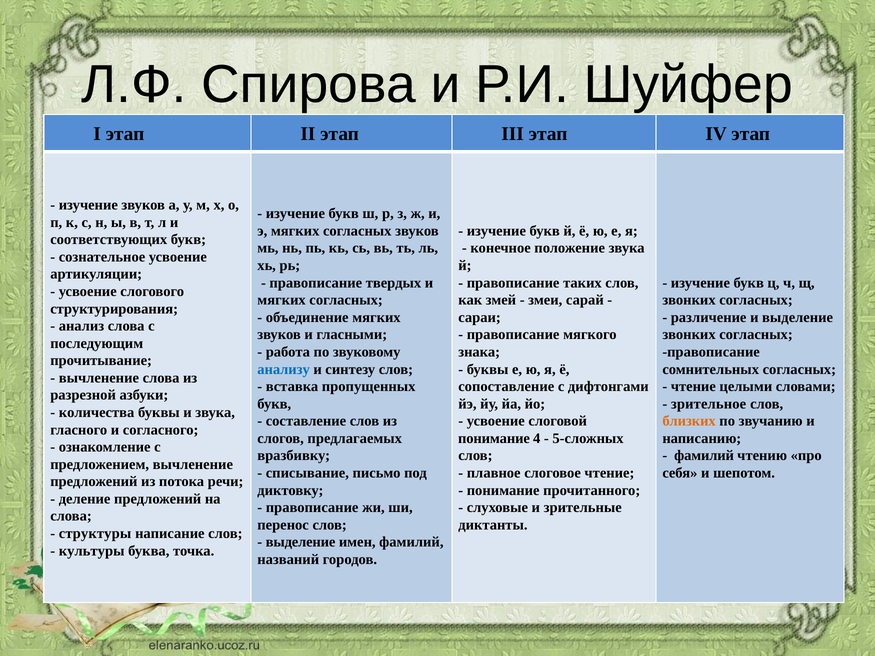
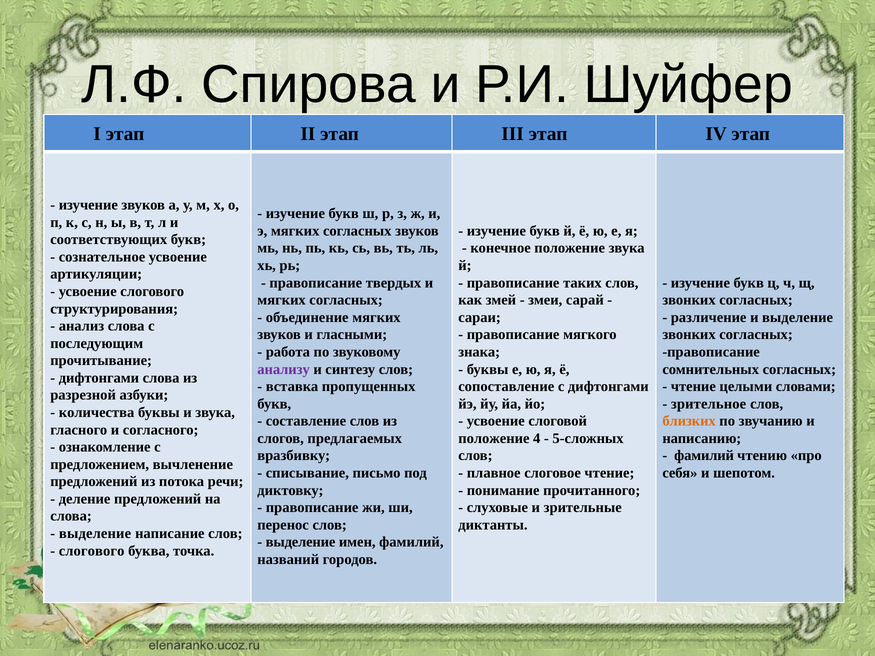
анализу colour: blue -> purple (284, 369)
вычленение: вычленение -> дифтонгами (99, 378)
понимание: понимание -> положение (494, 439)
структуры: структуры -> выделение (95, 534)
культуры: культуры -> слогового (92, 551)
